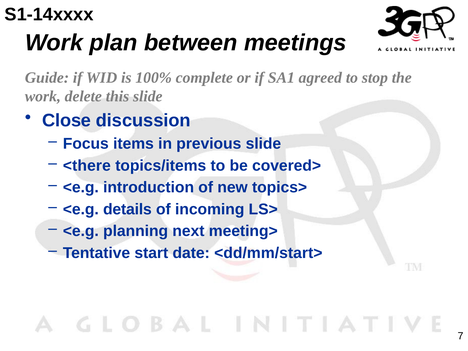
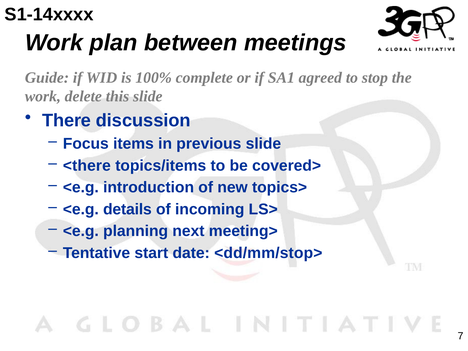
Close: Close -> There (67, 120)
<dd/mm/start>: <dd/mm/start> -> <dd/mm/stop> (268, 253)
